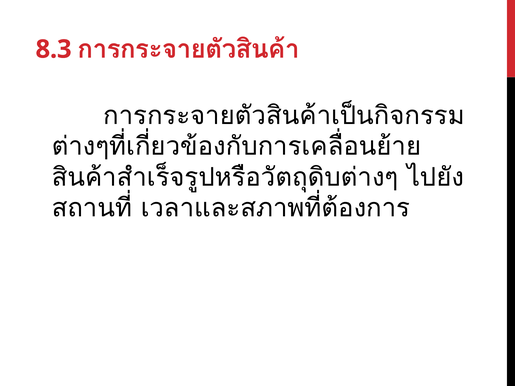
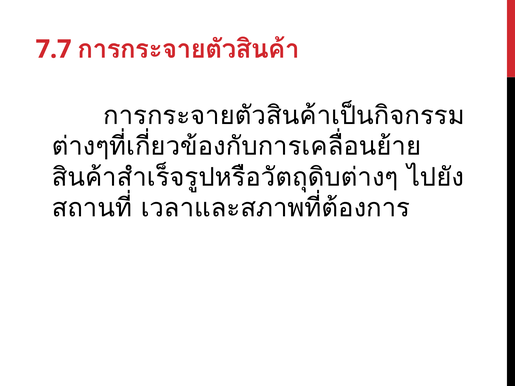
8.3: 8.3 -> 7.7 (54, 49)
